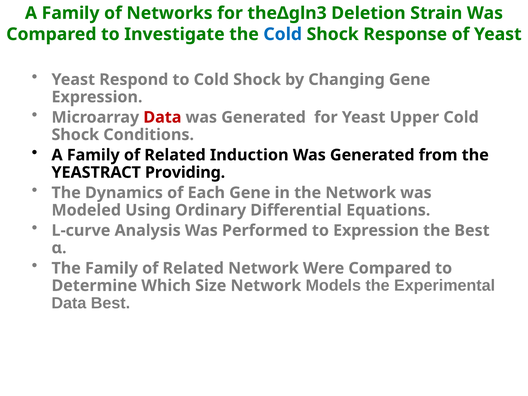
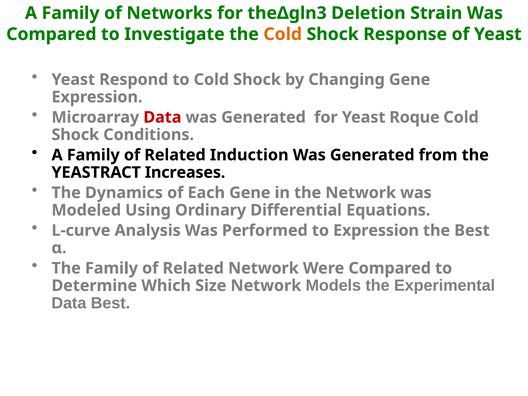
Cold colour: blue -> orange (283, 34)
Upper: Upper -> Roque (414, 117)
Providing: Providing -> Increases (185, 172)
